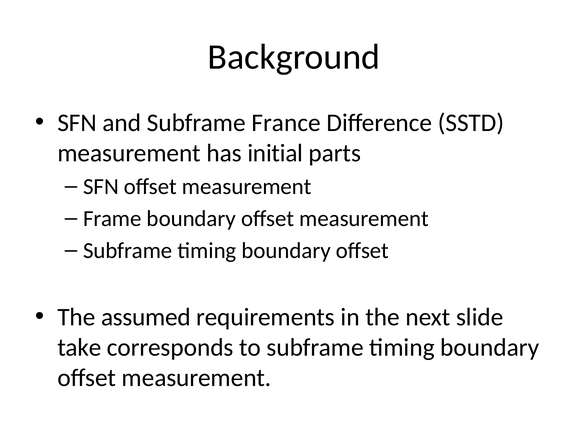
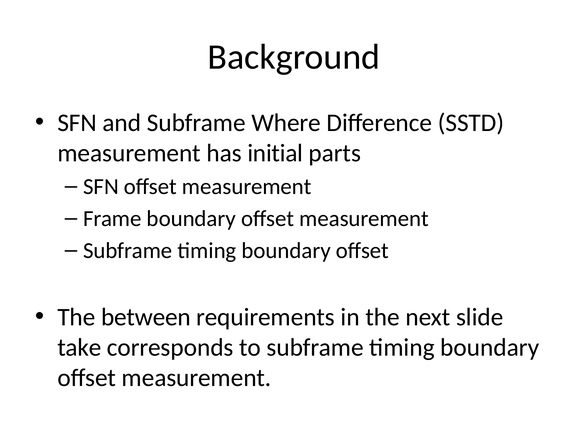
France: France -> Where (286, 123)
assumed: assumed -> between (146, 317)
